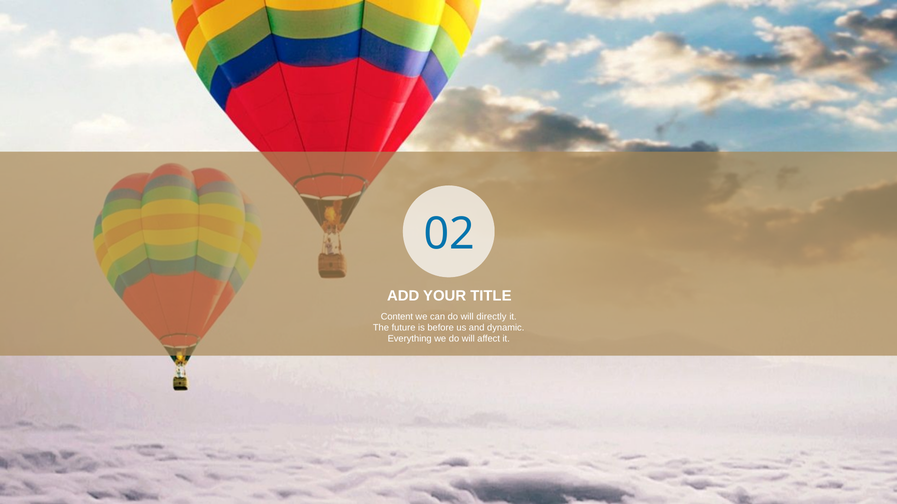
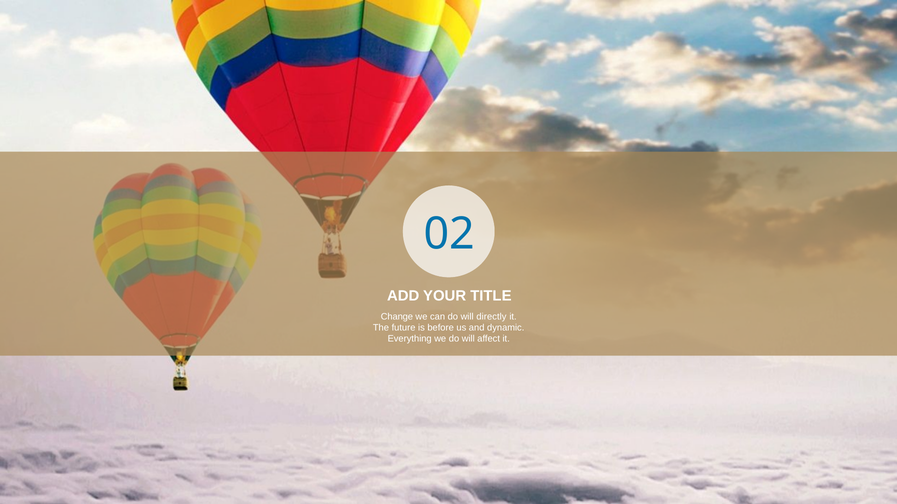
Content: Content -> Change (397, 317)
